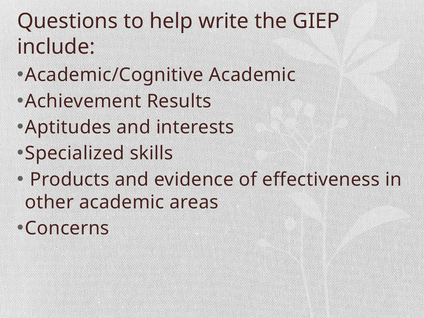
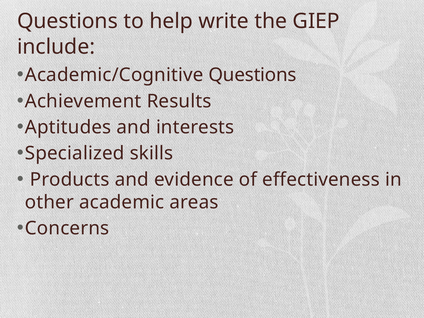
Academic/Cognitive Academic: Academic -> Questions (253, 75)
